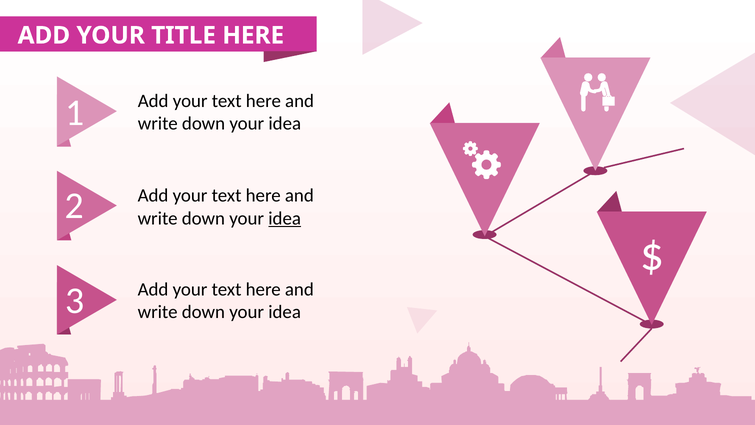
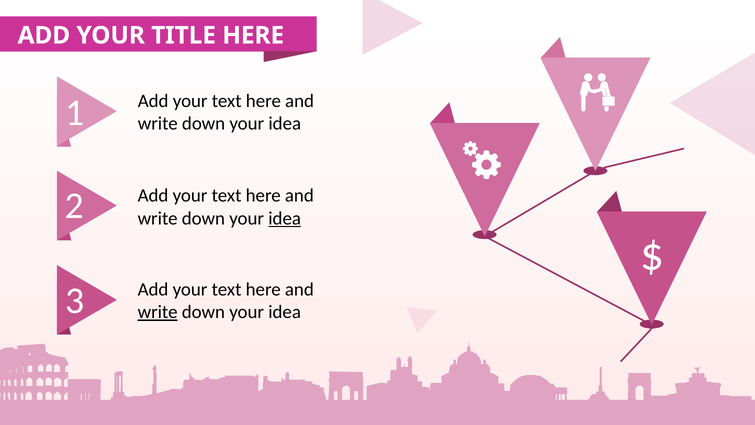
write underline: none -> present (158, 312)
